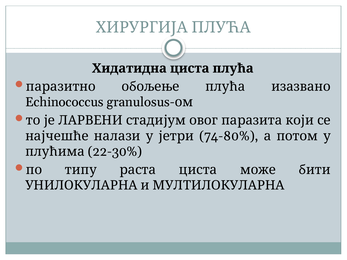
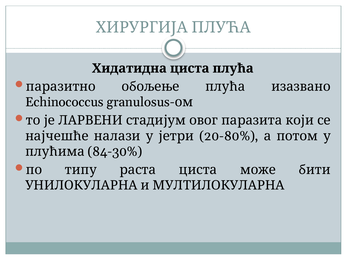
74-80%: 74-80% -> 20-80% (229, 136)
22-30%: 22-30% -> 84-30% (115, 152)
